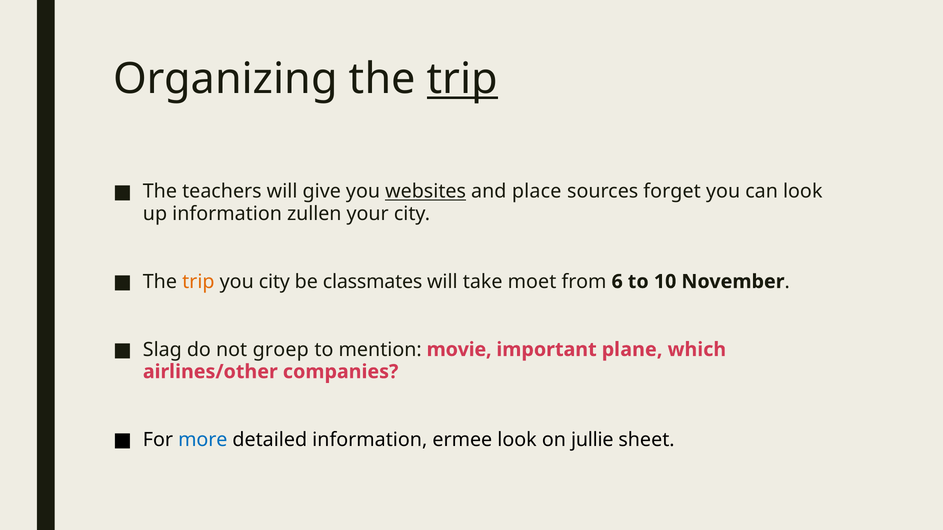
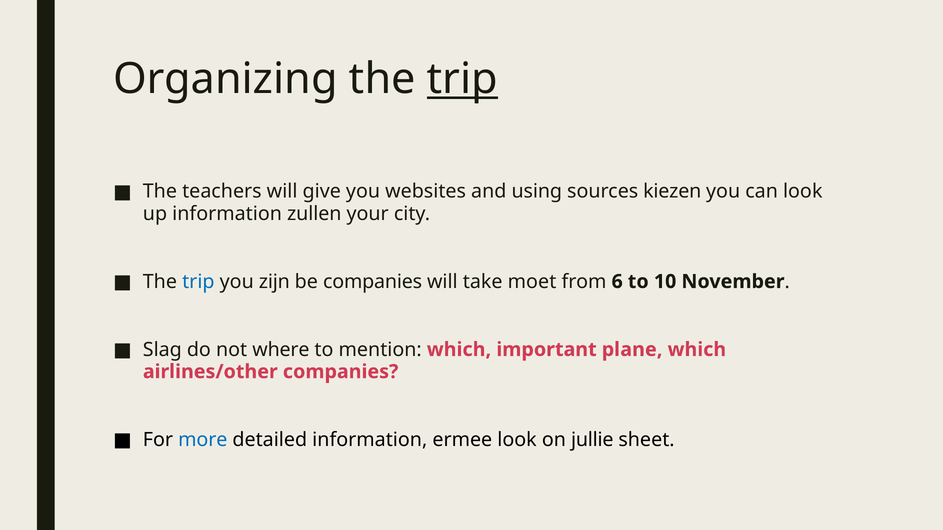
websites underline: present -> none (426, 192)
place: place -> using (537, 192)
forget: forget -> kiezen (672, 192)
trip colour: orange -> blue (198, 282)
you city: city -> zijn (274, 282)
be classmates: classmates -> companies (373, 282)
groep: groep -> where (281, 350)
mention movie: movie -> which (459, 350)
